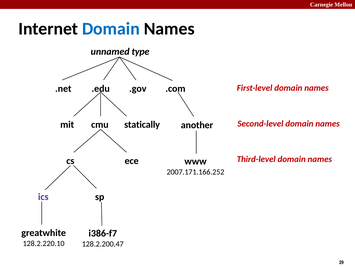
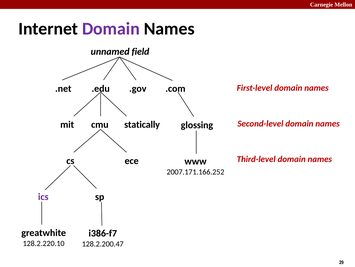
Domain colour: blue -> purple (111, 29)
type: type -> field (140, 51)
another: another -> glossing (197, 125)
